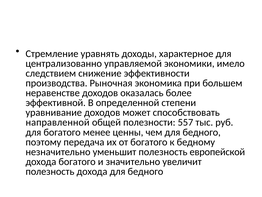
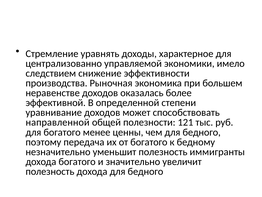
557: 557 -> 121 (185, 122)
европейской: европейской -> иммигранты (217, 151)
